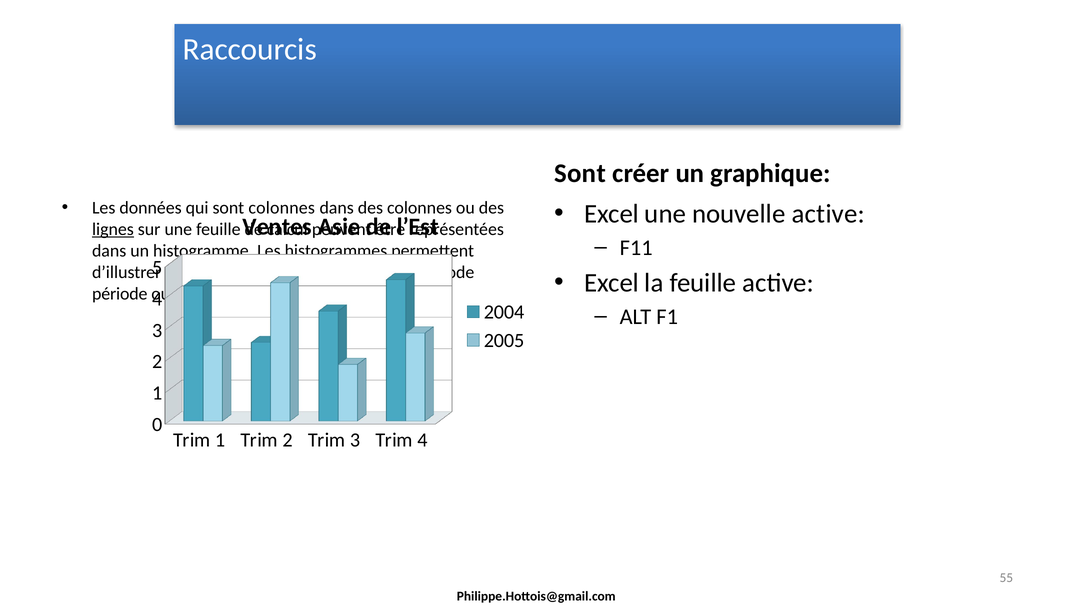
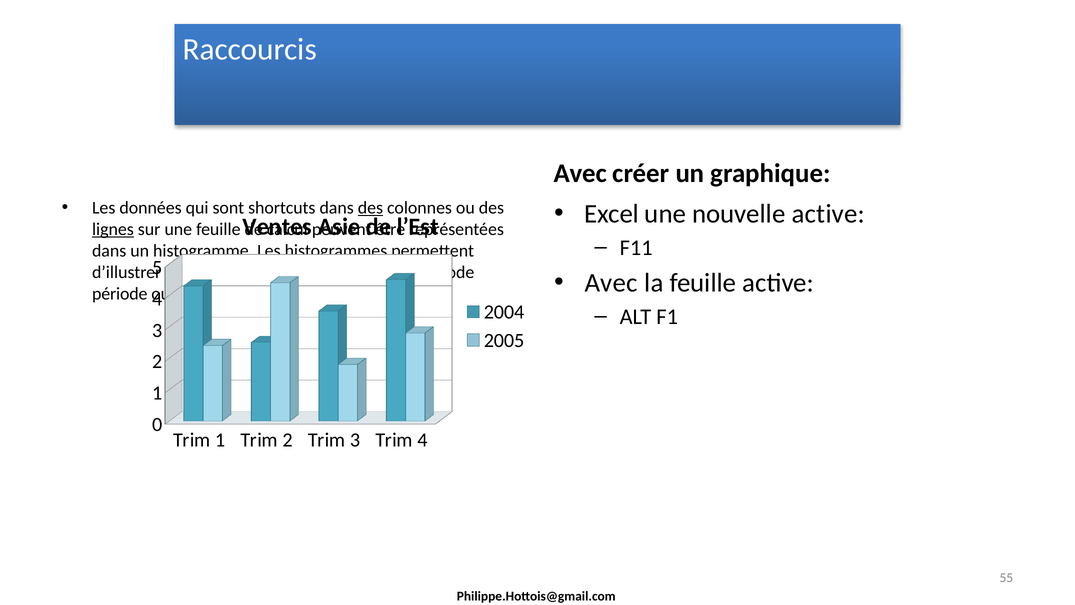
Sont: Sont -> Avec (580, 173)
sont colonnes: colonnes -> shortcuts (282, 208)
des underline: none -> present (370, 208)
Excel: Excel -> Avec (611, 283)
